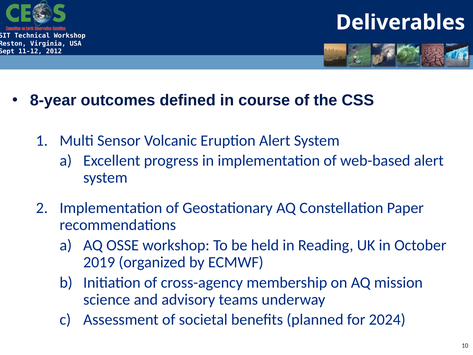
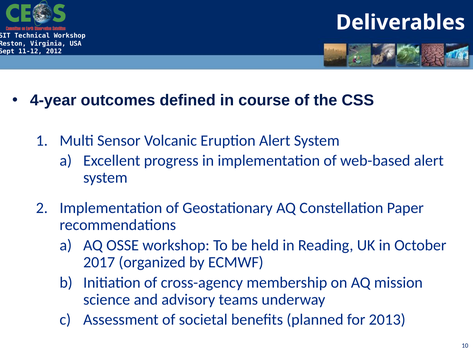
8-year: 8-year -> 4-year (53, 100)
2019: 2019 -> 2017 (99, 262)
2024: 2024 -> 2013 (387, 319)
